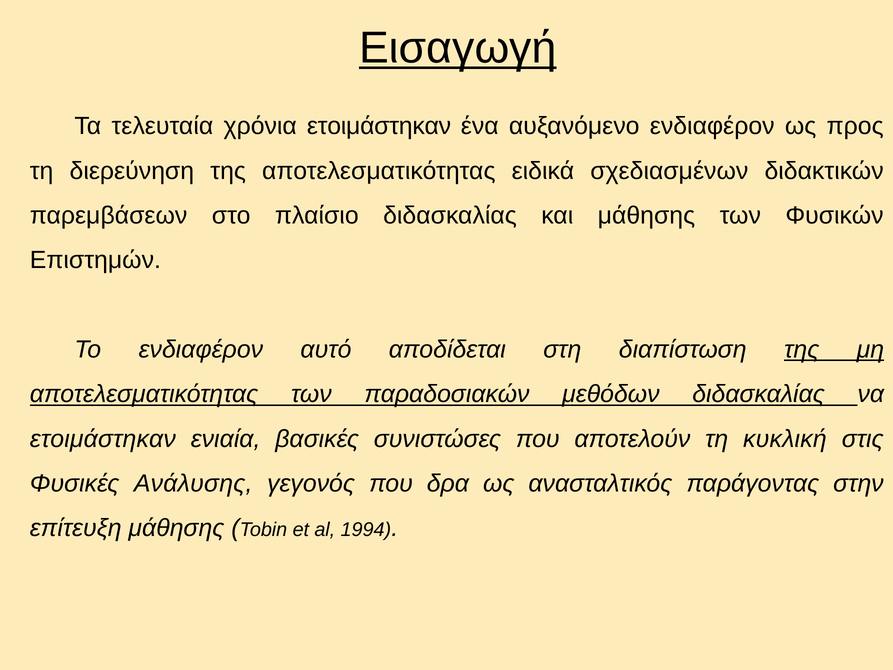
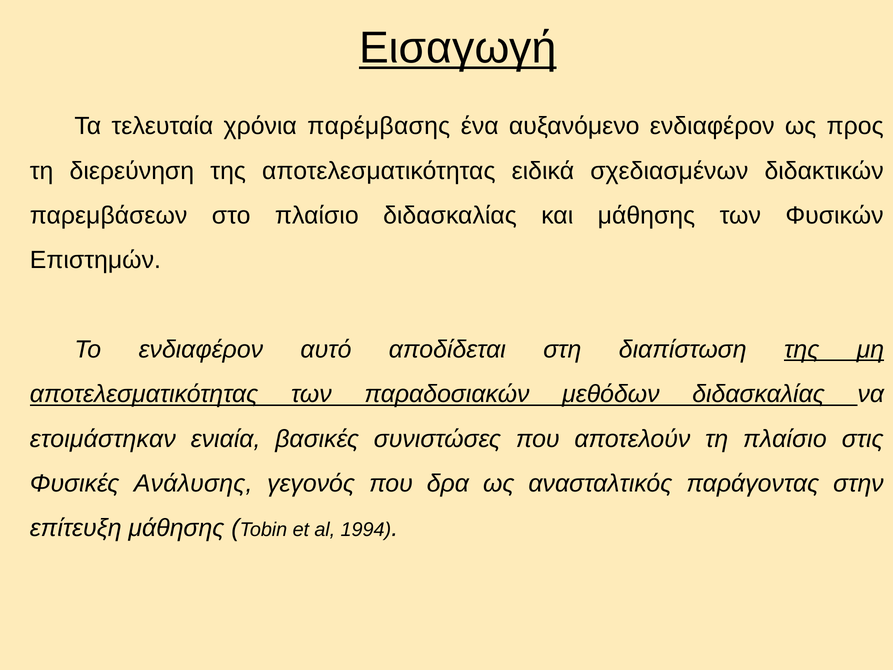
χρόνια ετοιμάστηκαν: ετοιμάστηκαν -> παρέμβασης (379, 126)
τη κυκλική: κυκλική -> πλαίσιο (785, 439)
